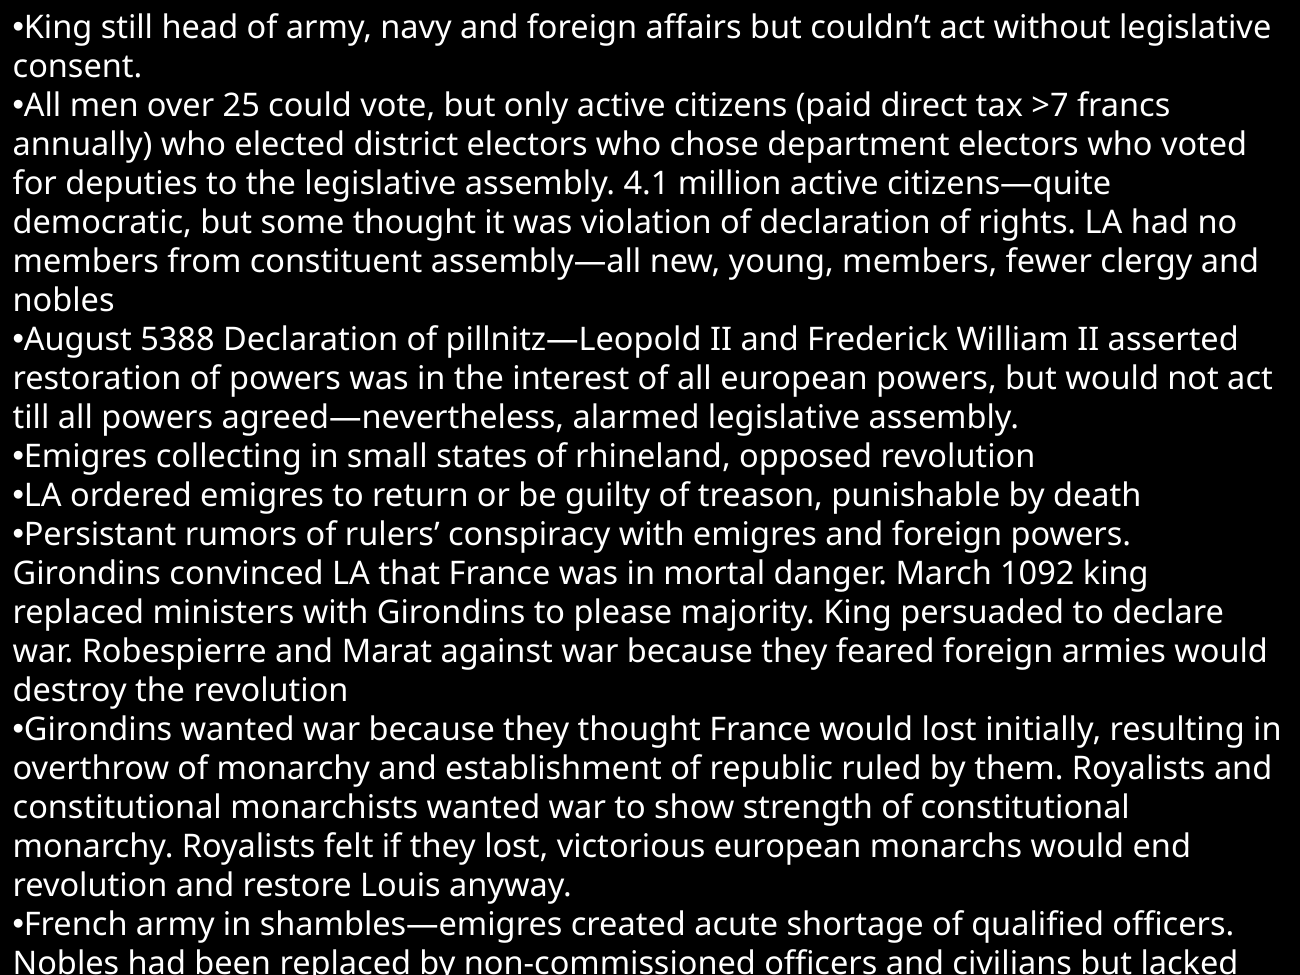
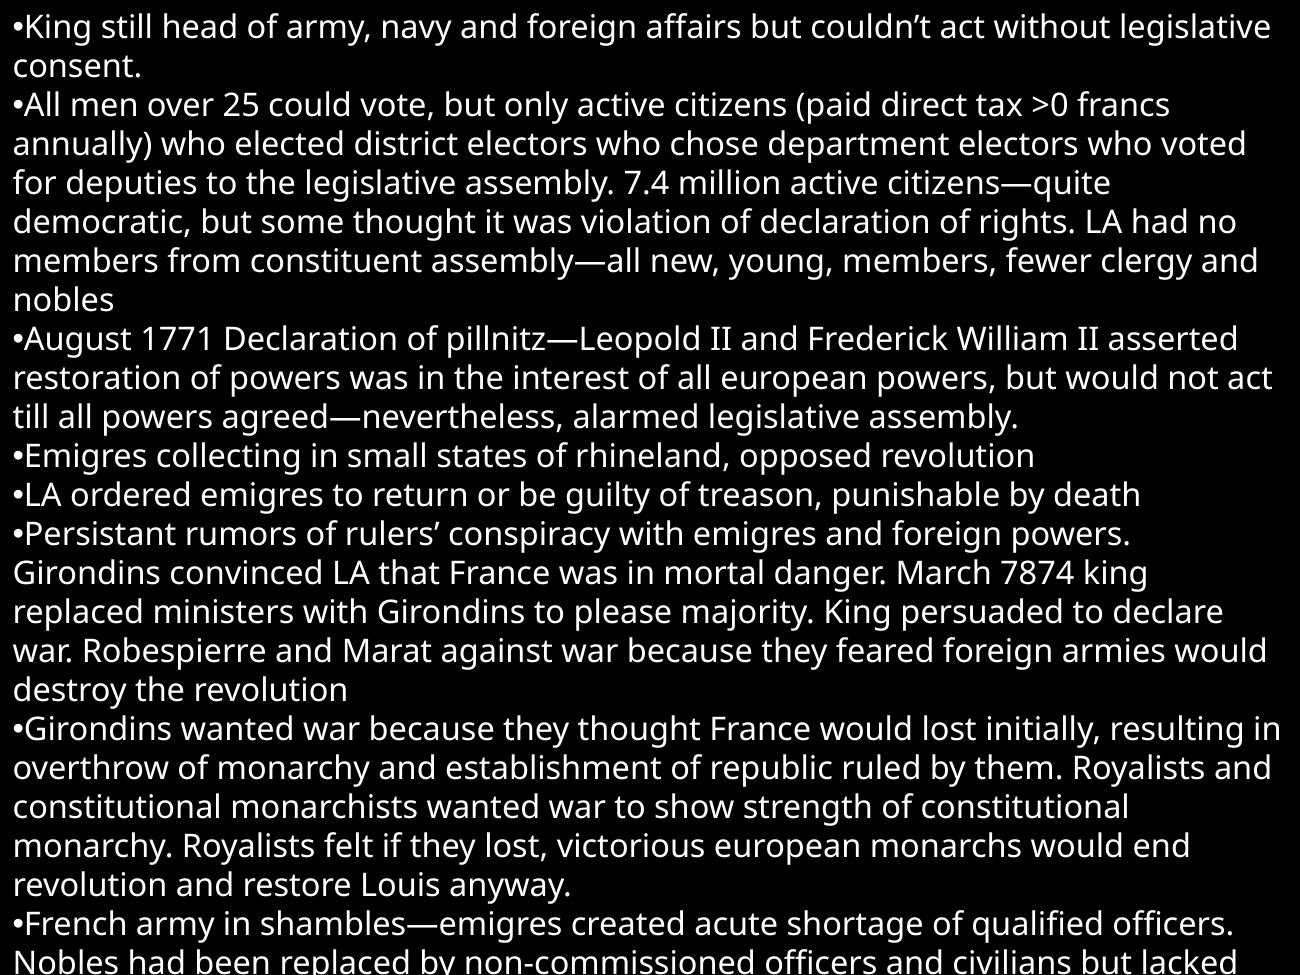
>7: >7 -> >0 (1050, 106)
4.1: 4.1 -> 7.4 (647, 184)
5388: 5388 -> 1771 (177, 340)
1092: 1092 -> 7874 (1037, 574)
